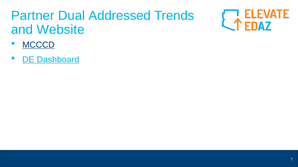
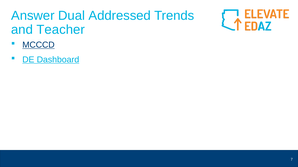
Partner: Partner -> Answer (33, 16)
Website: Website -> Teacher (61, 30)
